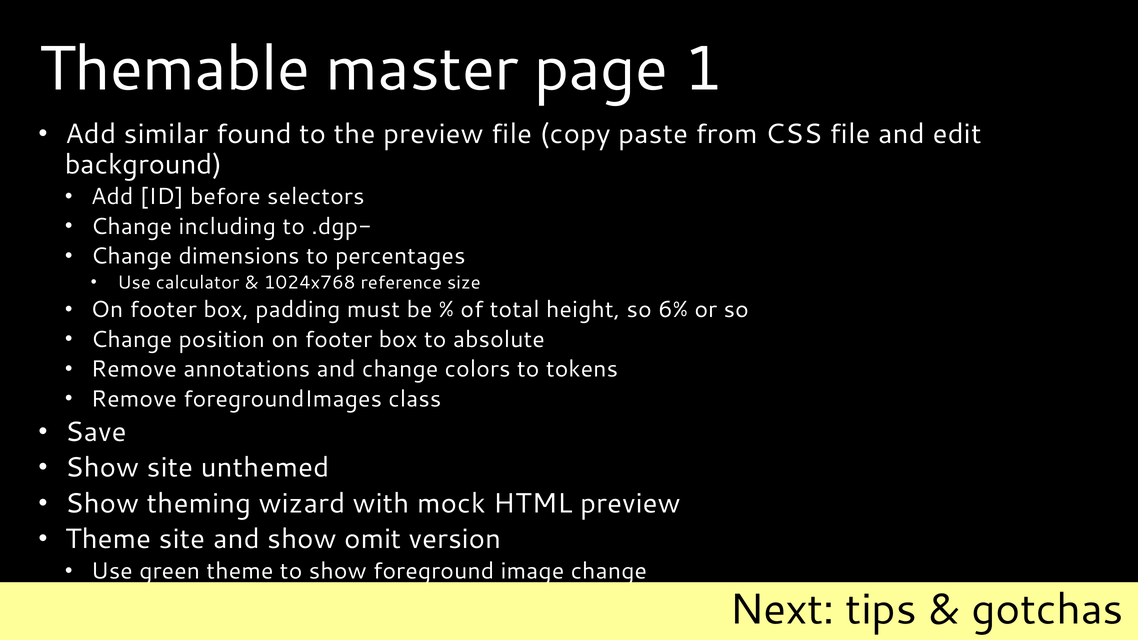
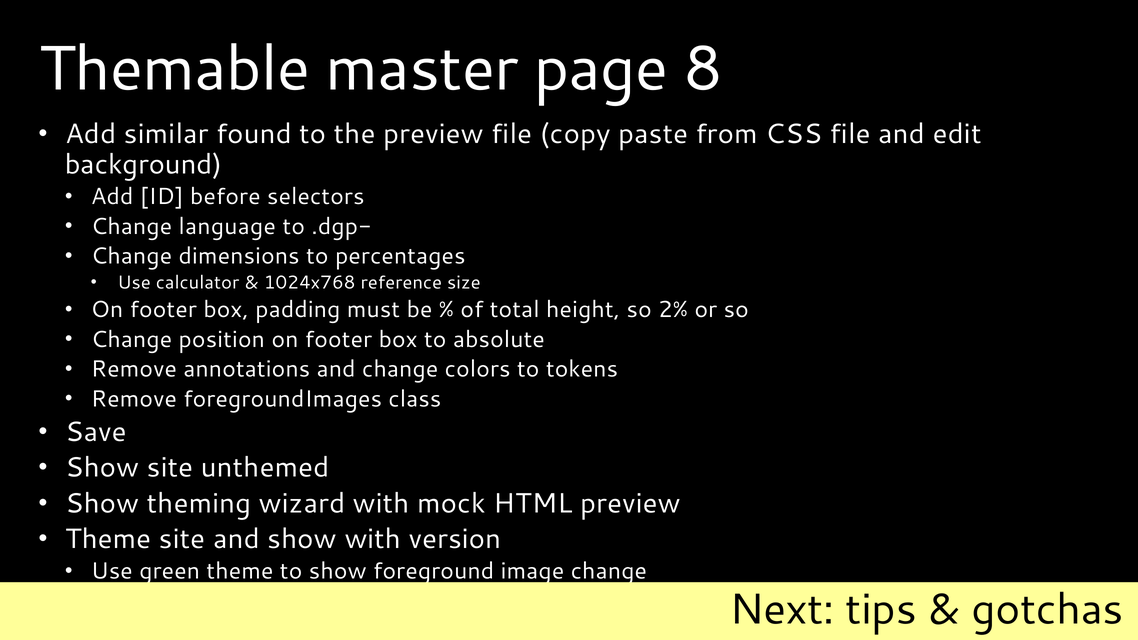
1: 1 -> 8 (703, 69)
including: including -> language (227, 226)
6%: 6% -> 2% (673, 310)
show omit: omit -> with (373, 539)
